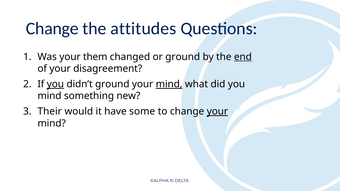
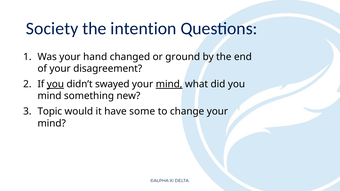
Change: Change -> Society (52, 29)
attitudes: attitudes -> intention (143, 29)
them: them -> hand (95, 57)
end underline: present -> none (243, 57)
didn’t ground: ground -> swayed (112, 84)
Their: Their -> Topic (50, 112)
your underline: present -> none (217, 112)
